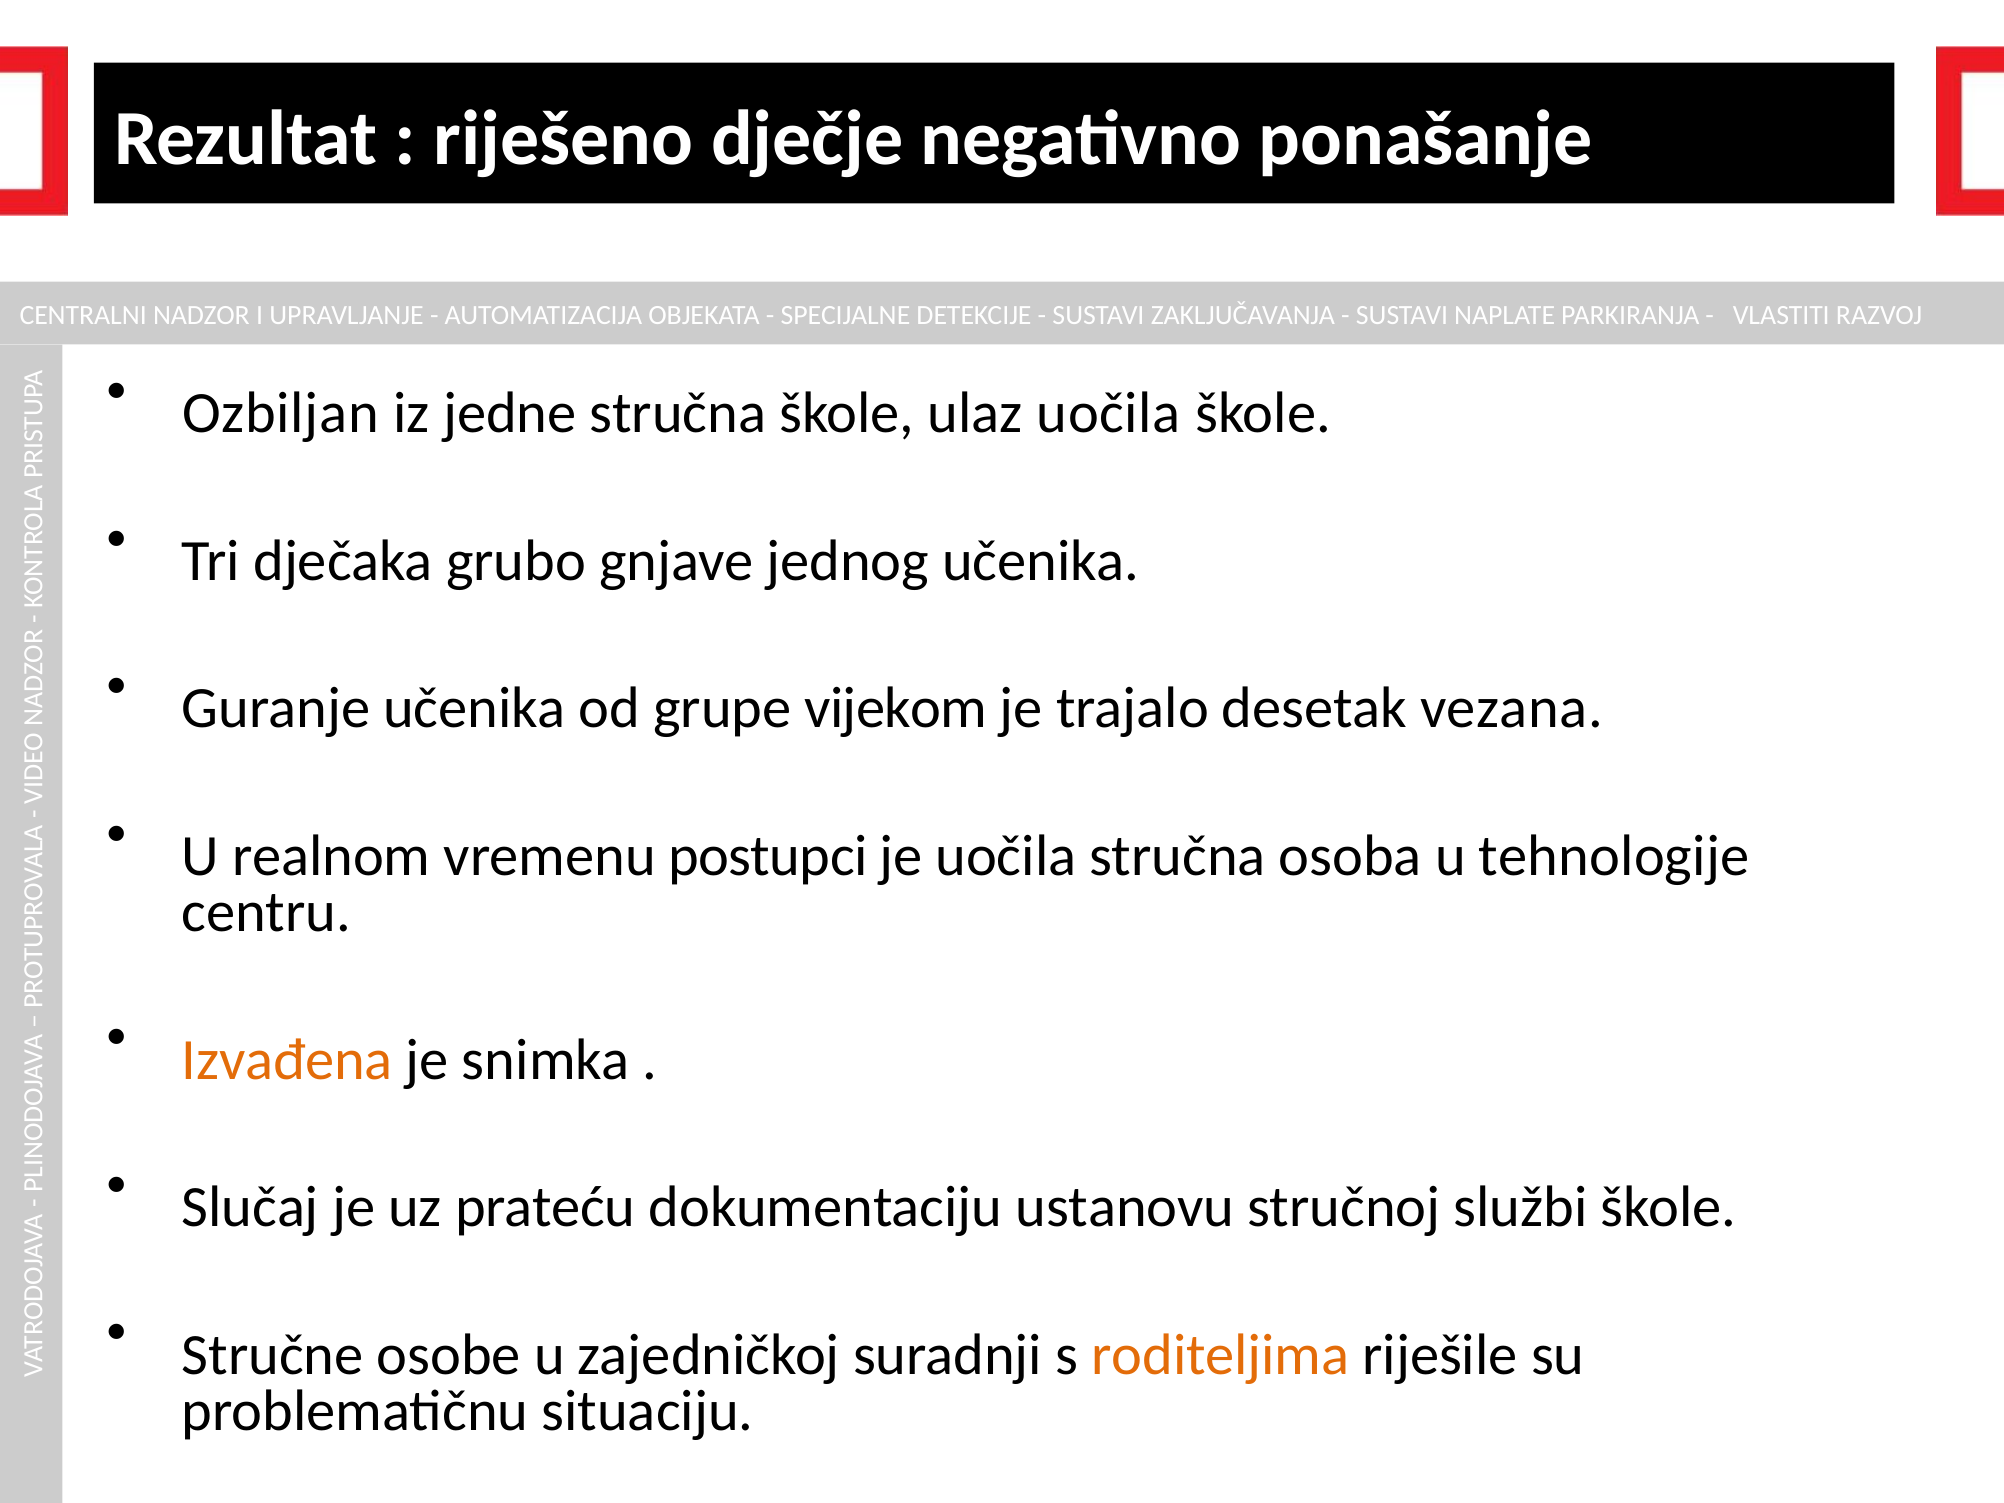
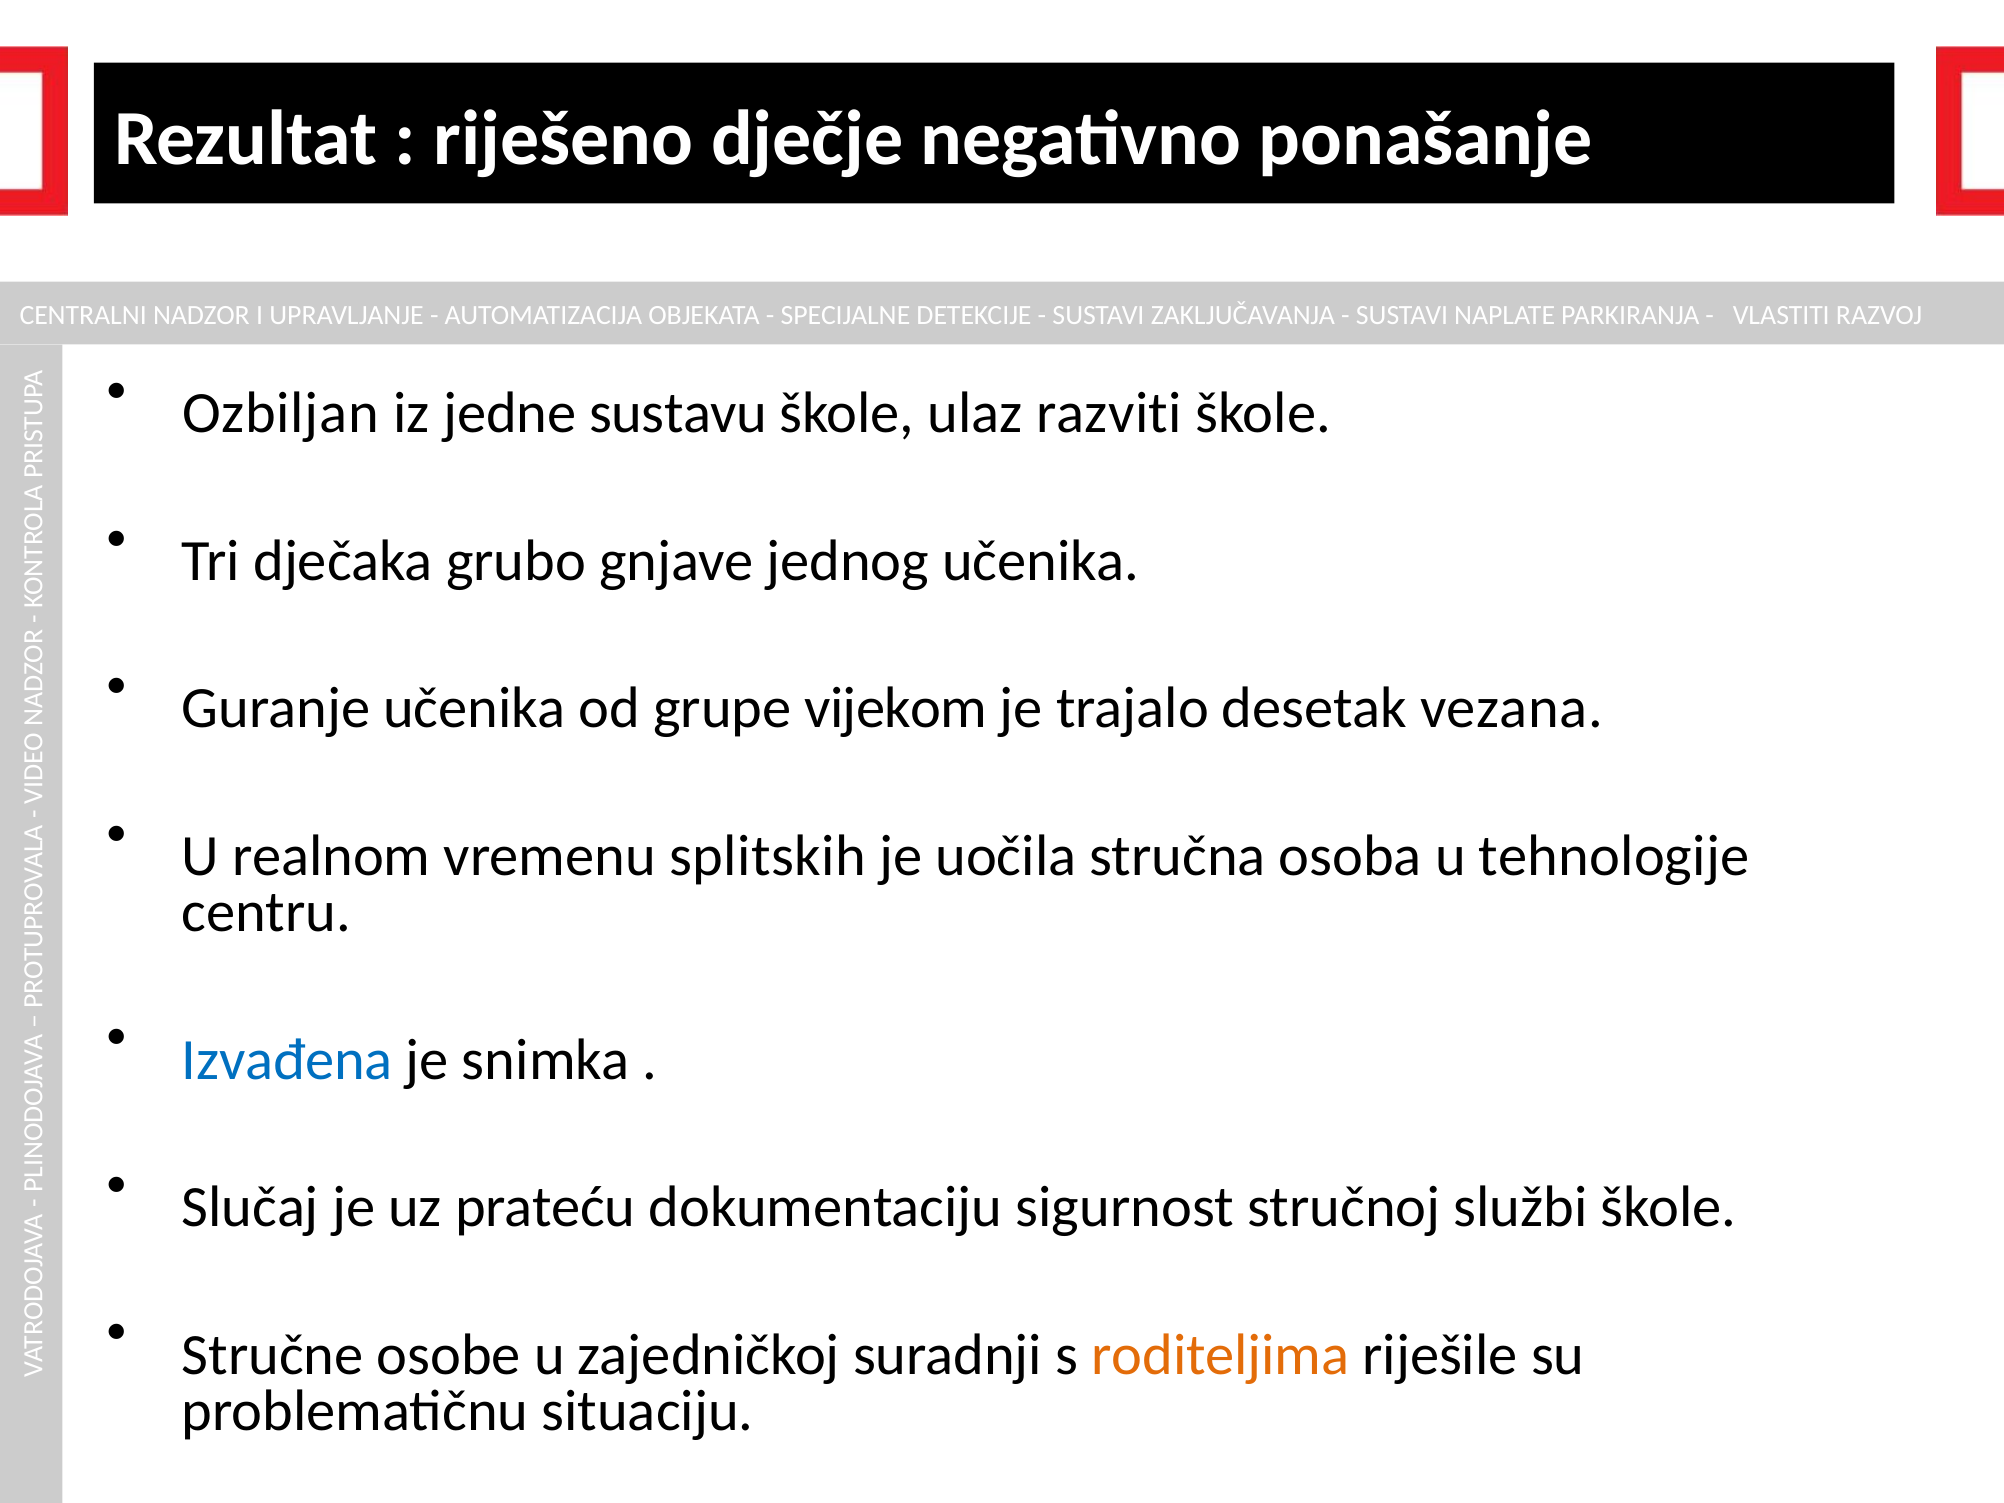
jedne stručna: stručna -> sustavu (678, 414)
ulaz uočila: uočila -> razviti (1109, 414)
postupci: postupci -> splitskih (767, 856)
Izvađena colour: orange -> blue (287, 1060)
ustanovu: ustanovu -> sigurnost (1125, 1207)
